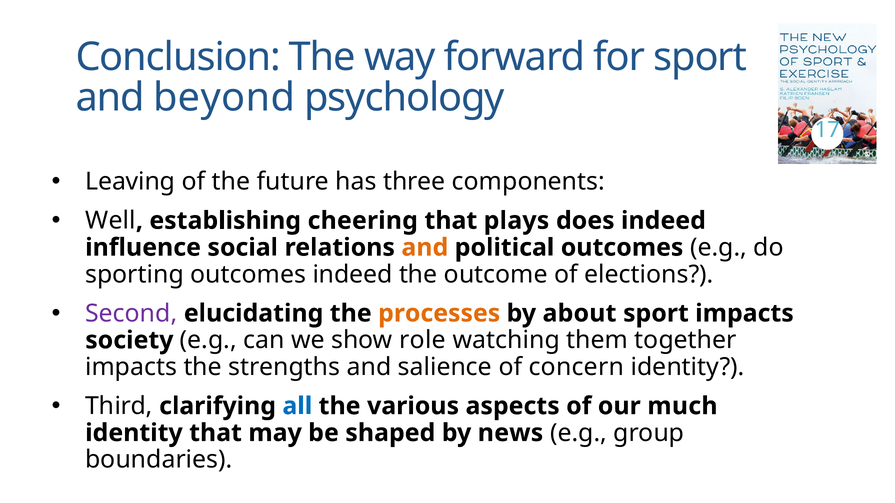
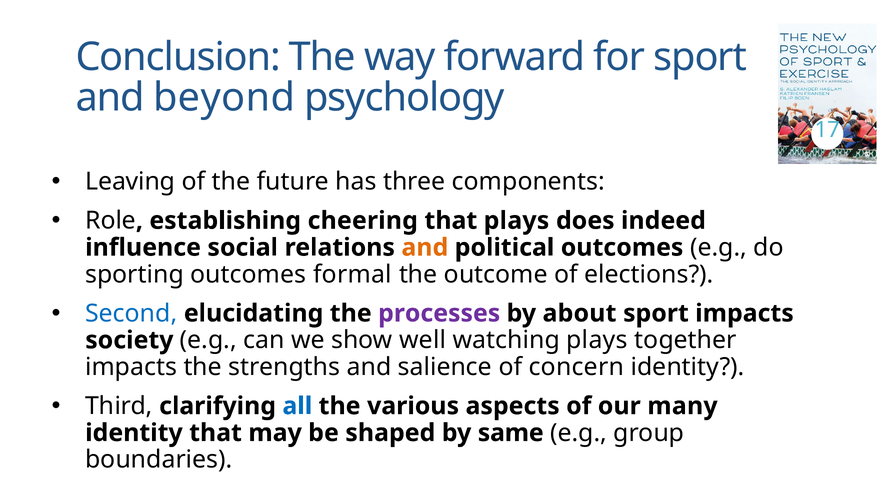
Well: Well -> Role (111, 221)
outcomes indeed: indeed -> formal (352, 275)
Second colour: purple -> blue (131, 314)
processes colour: orange -> purple (439, 314)
role: role -> well (423, 340)
watching them: them -> plays (597, 340)
much: much -> many (682, 406)
news: news -> same (511, 433)
